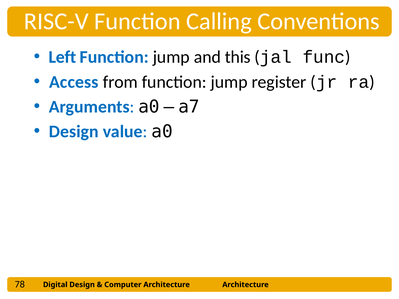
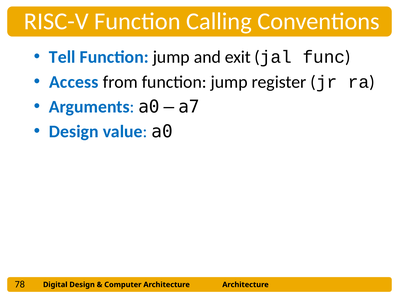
Left: Left -> Tell (62, 57)
this: this -> exit (238, 57)
